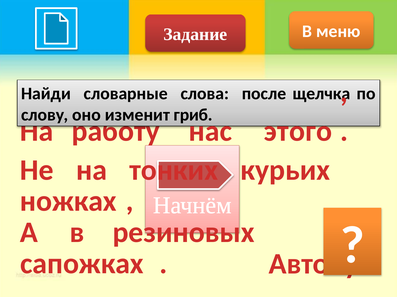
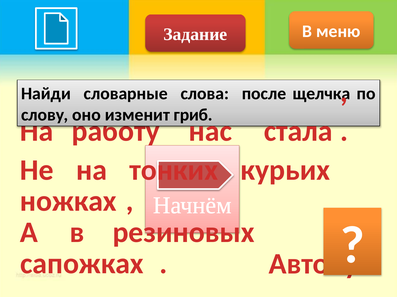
этого: этого -> стала (298, 131)
